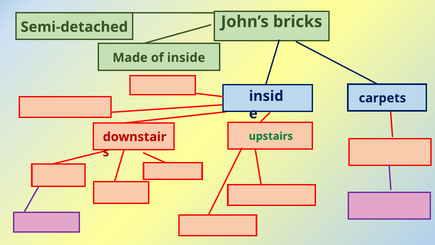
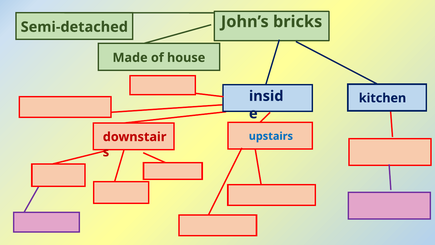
inside: inside -> house (186, 58)
carpets: carpets -> kitchen (382, 98)
upstairs colour: green -> blue (271, 136)
